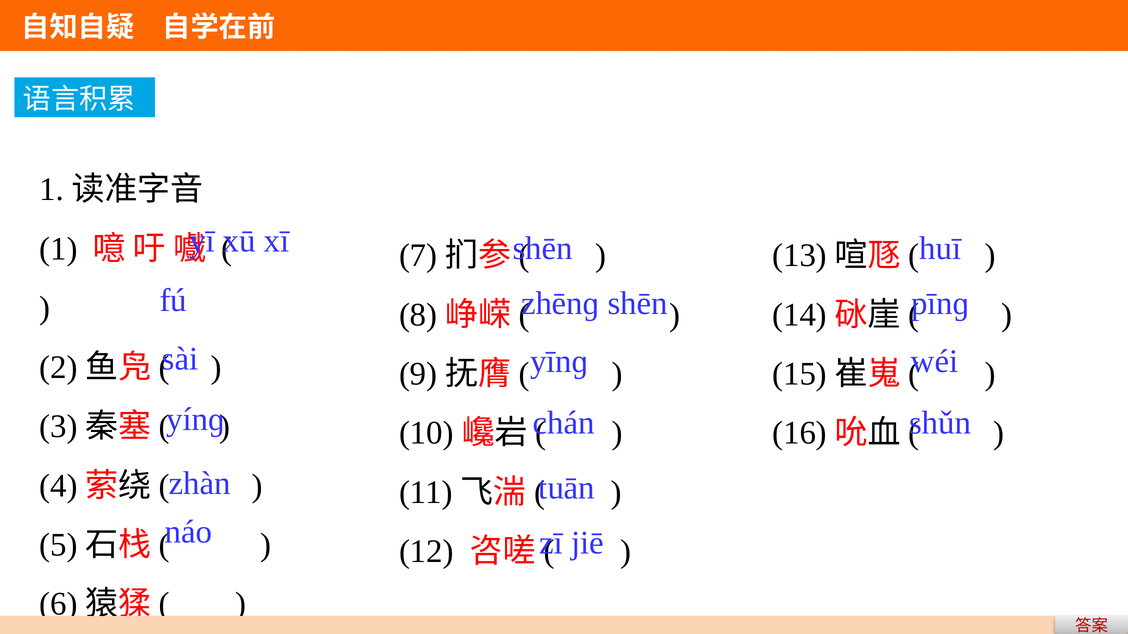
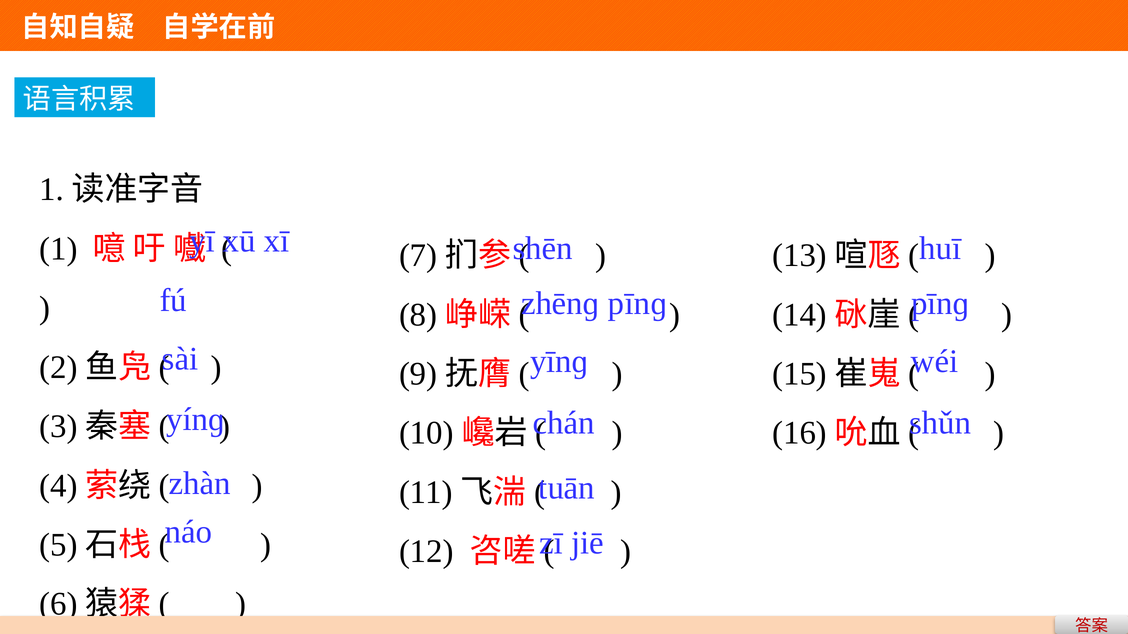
shēn: shēn -> pīnɡ (637, 304)
